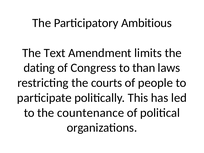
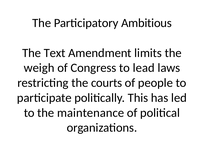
dating: dating -> weigh (39, 68)
than: than -> lead (144, 68)
countenance: countenance -> maintenance (91, 113)
